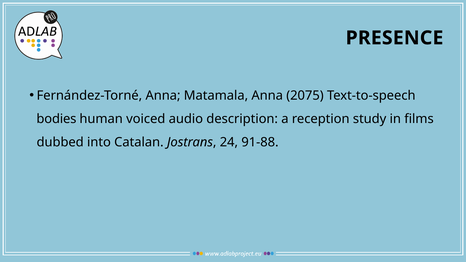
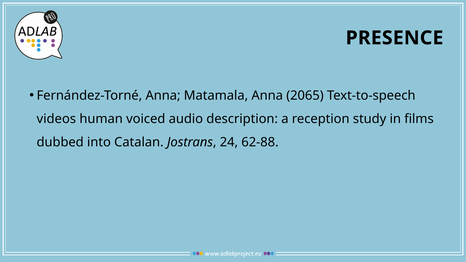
2075: 2075 -> 2065 (305, 96)
bodies: bodies -> videos (56, 119)
91-88: 91-88 -> 62-88 (260, 142)
